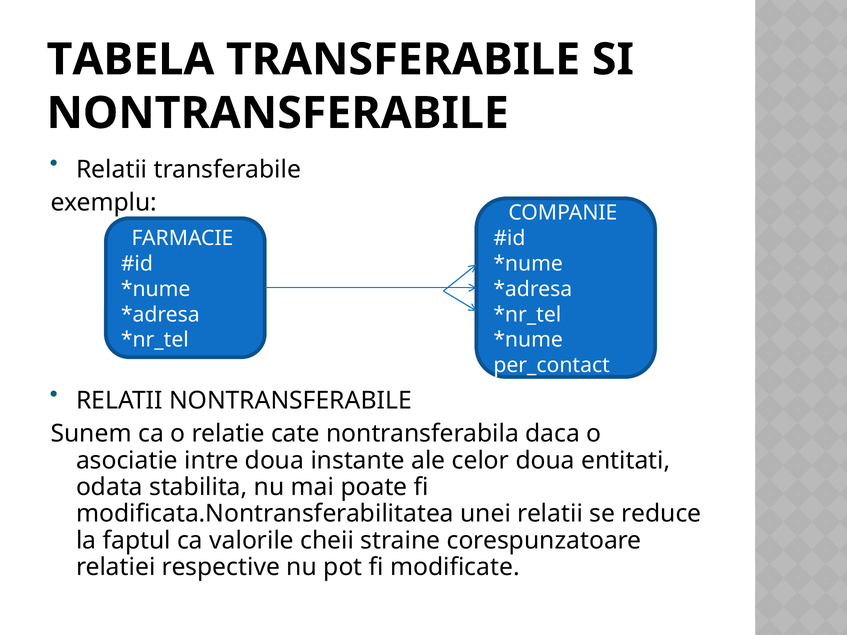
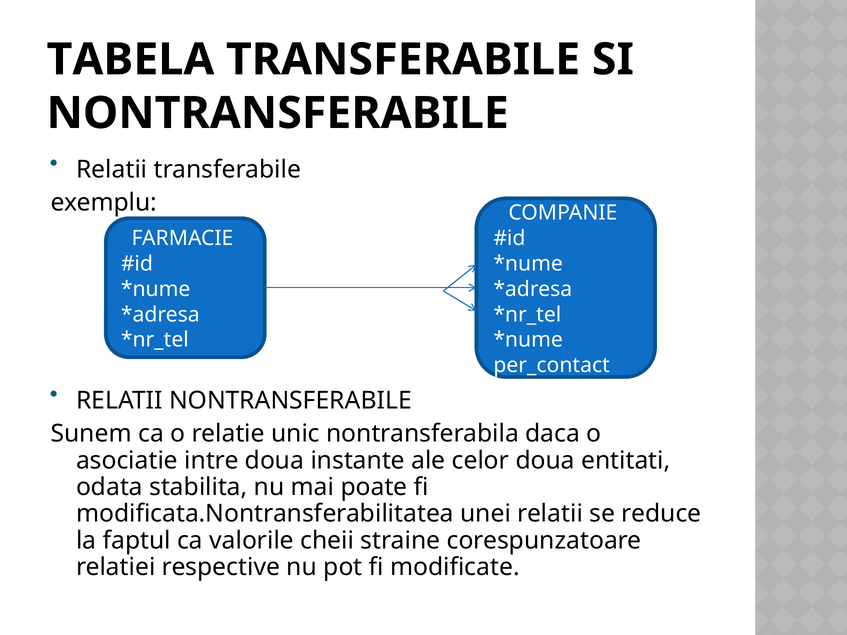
cate: cate -> unic (295, 434)
